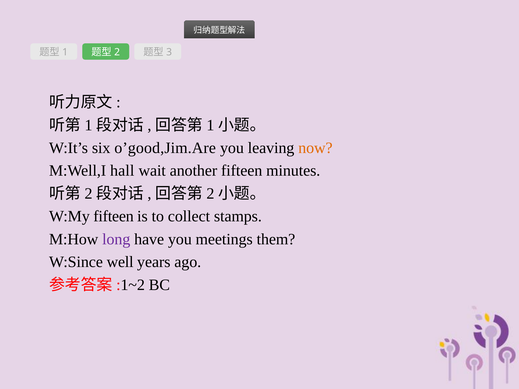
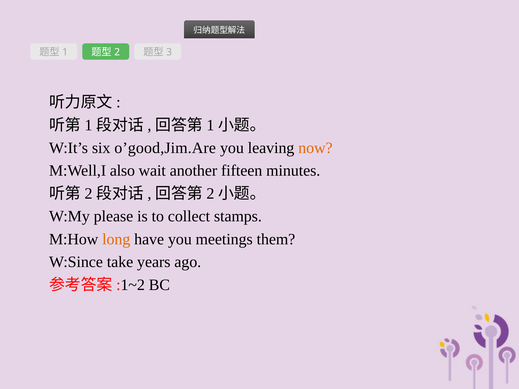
hall: hall -> also (122, 171)
W:My fifteen: fifteen -> please (113, 217)
long colour: purple -> orange (116, 239)
well: well -> take (120, 262)
